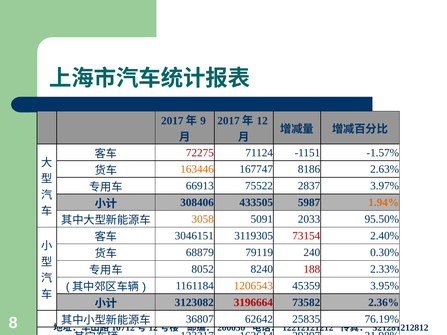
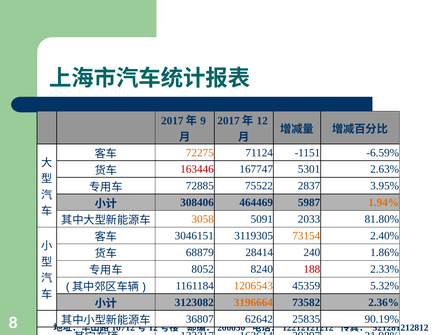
72275 colour: red -> orange (200, 153)
-1.57%: -1.57% -> -6.59% (383, 153)
163446 colour: orange -> red (197, 169)
8186: 8186 -> 5301 (309, 169)
66913: 66913 -> 72885 (200, 186)
3.97%: 3.97% -> 3.95% (385, 186)
433505: 433505 -> 464469 (256, 203)
95.50%: 95.50% -> 81.80% (382, 219)
73154 colour: red -> orange (306, 236)
79119: 79119 -> 28414 (259, 253)
0.30%: 0.30% -> 1.86% (385, 253)
3.95%: 3.95% -> 5.32% (385, 286)
3196664 colour: red -> orange (253, 303)
76.19%: 76.19% -> 90.19% (382, 319)
